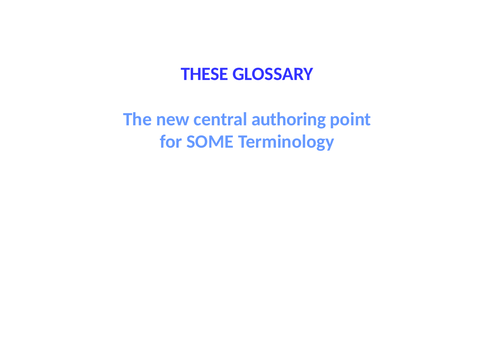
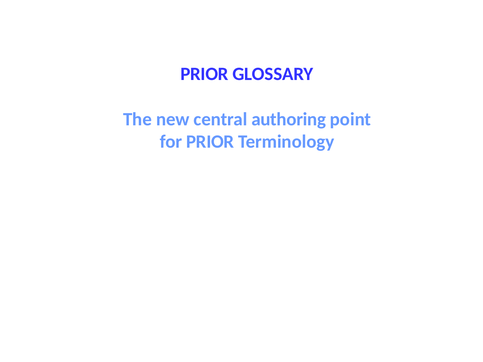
THESE: THESE -> PRIOR (205, 74)
for SOME: SOME -> PRIOR (210, 142)
